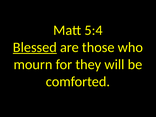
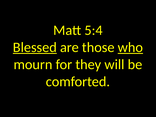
who underline: none -> present (130, 47)
